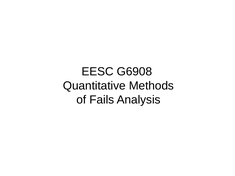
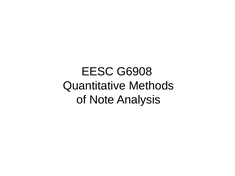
Fails: Fails -> Note (102, 100)
